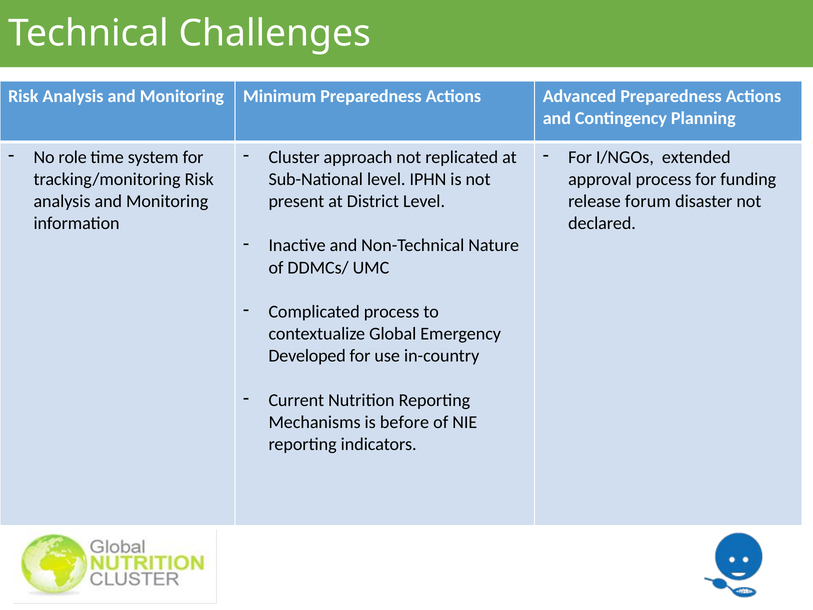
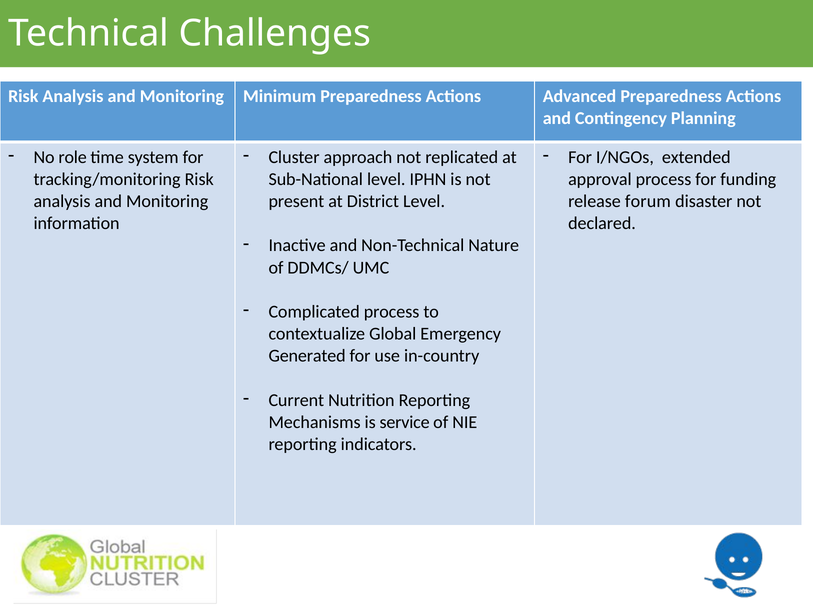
Developed: Developed -> Generated (307, 356)
before: before -> service (405, 422)
